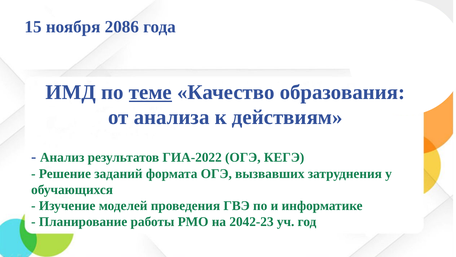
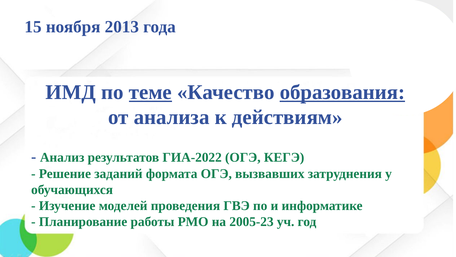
2086: 2086 -> 2013 (122, 27)
образования underline: none -> present (342, 92)
2042-23: 2042-23 -> 2005-23 (251, 221)
